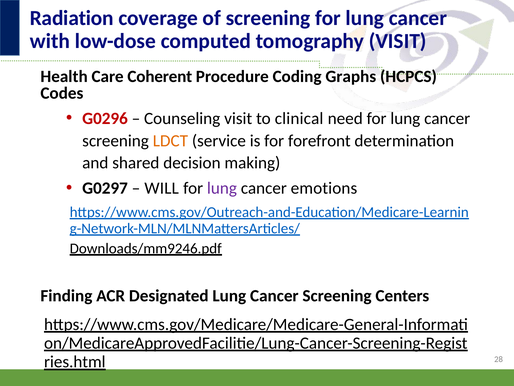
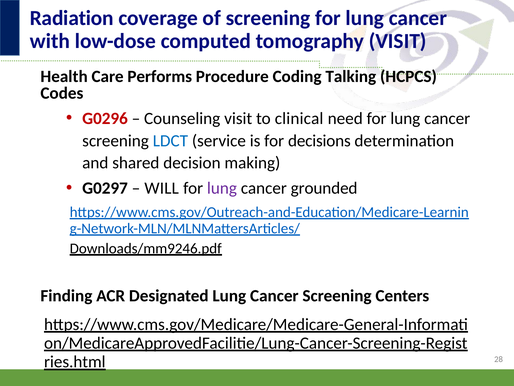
Coherent: Coherent -> Performs (160, 76)
Graphs: Graphs -> Talking (351, 76)
LDCT colour: orange -> blue (170, 140)
forefront: forefront -> decisions (319, 140)
emotions: emotions -> grounded (324, 188)
